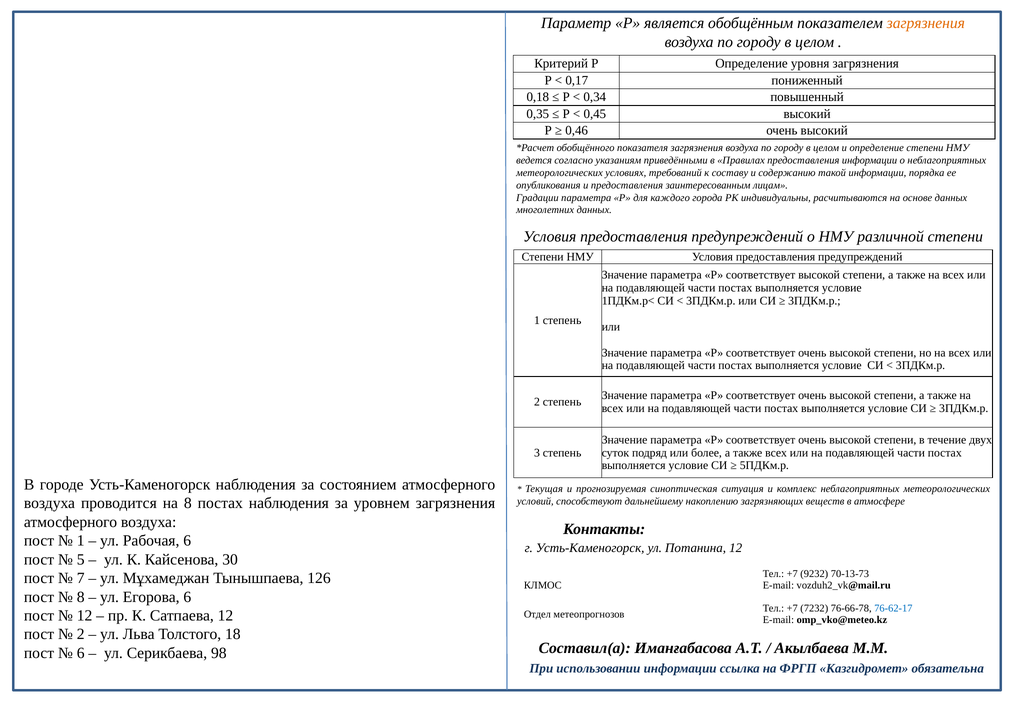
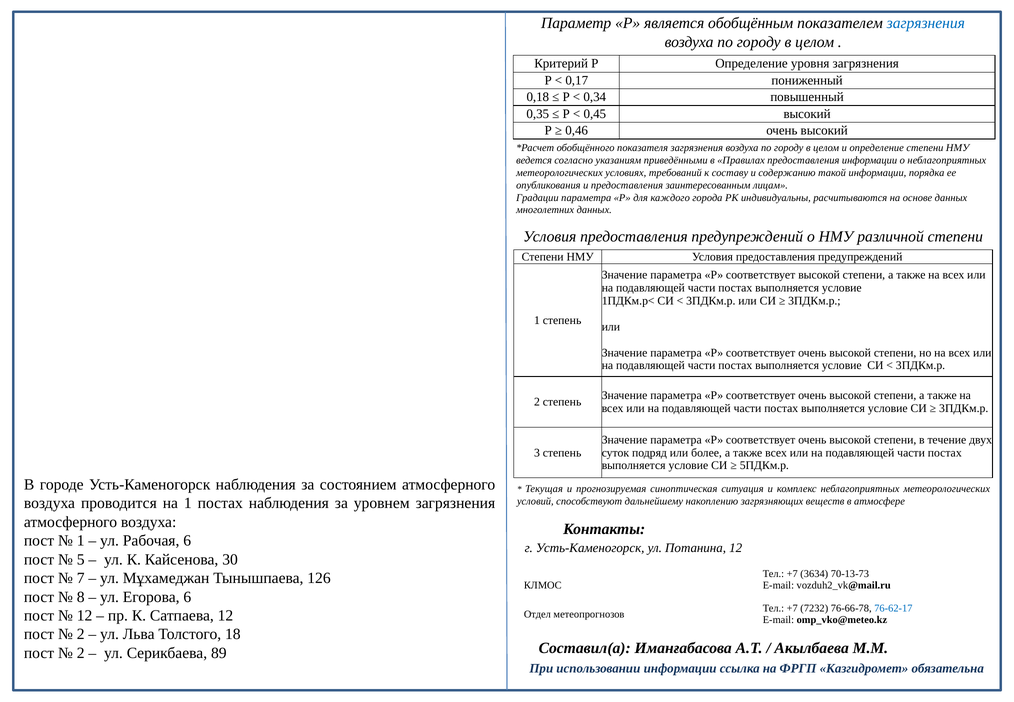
загрязнения colour: orange -> blue (926, 23)
на 8: 8 -> 1 (188, 503)
9232: 9232 -> 3634 (814, 574)
6: 6 -> 2 (81, 653)
98: 98 -> 89 (219, 653)
